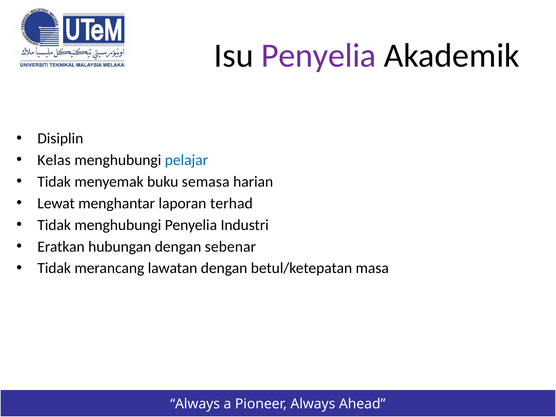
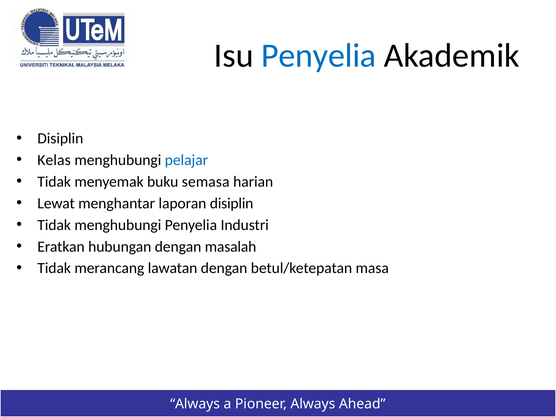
Penyelia colour: purple -> blue (319, 56)
laporan terhad: terhad -> disiplin (232, 203)
sebenar: sebenar -> masalah (231, 247)
